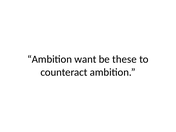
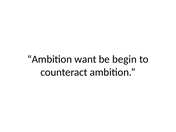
these: these -> begin (124, 59)
